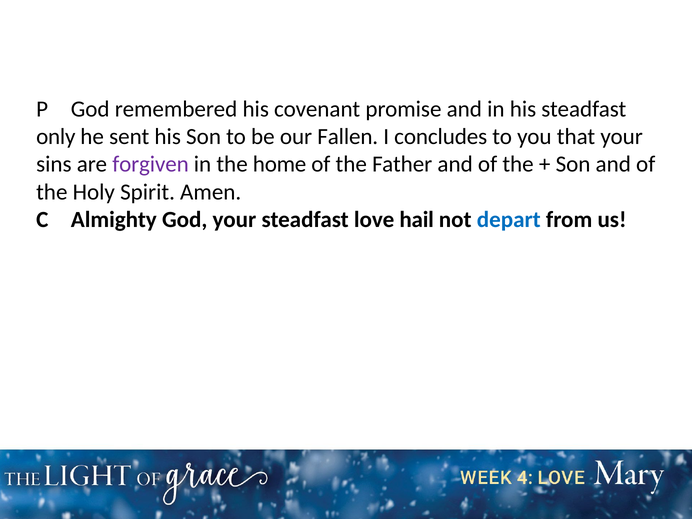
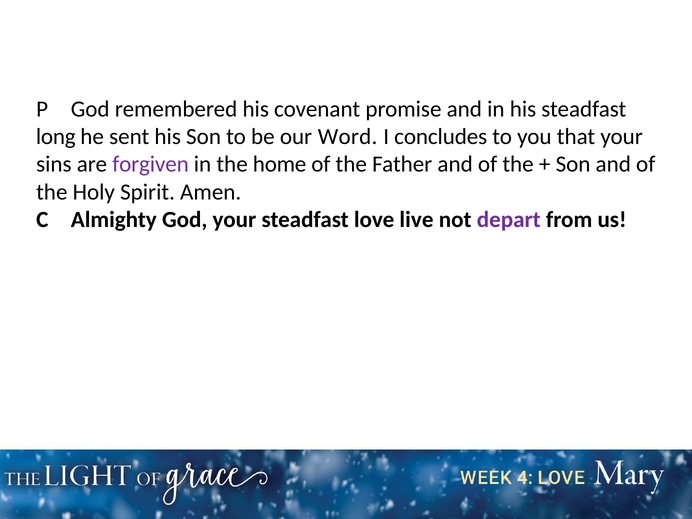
only: only -> long (56, 137)
Fallen: Fallen -> Word (348, 137)
hail: hail -> live (416, 220)
depart colour: blue -> purple (509, 220)
